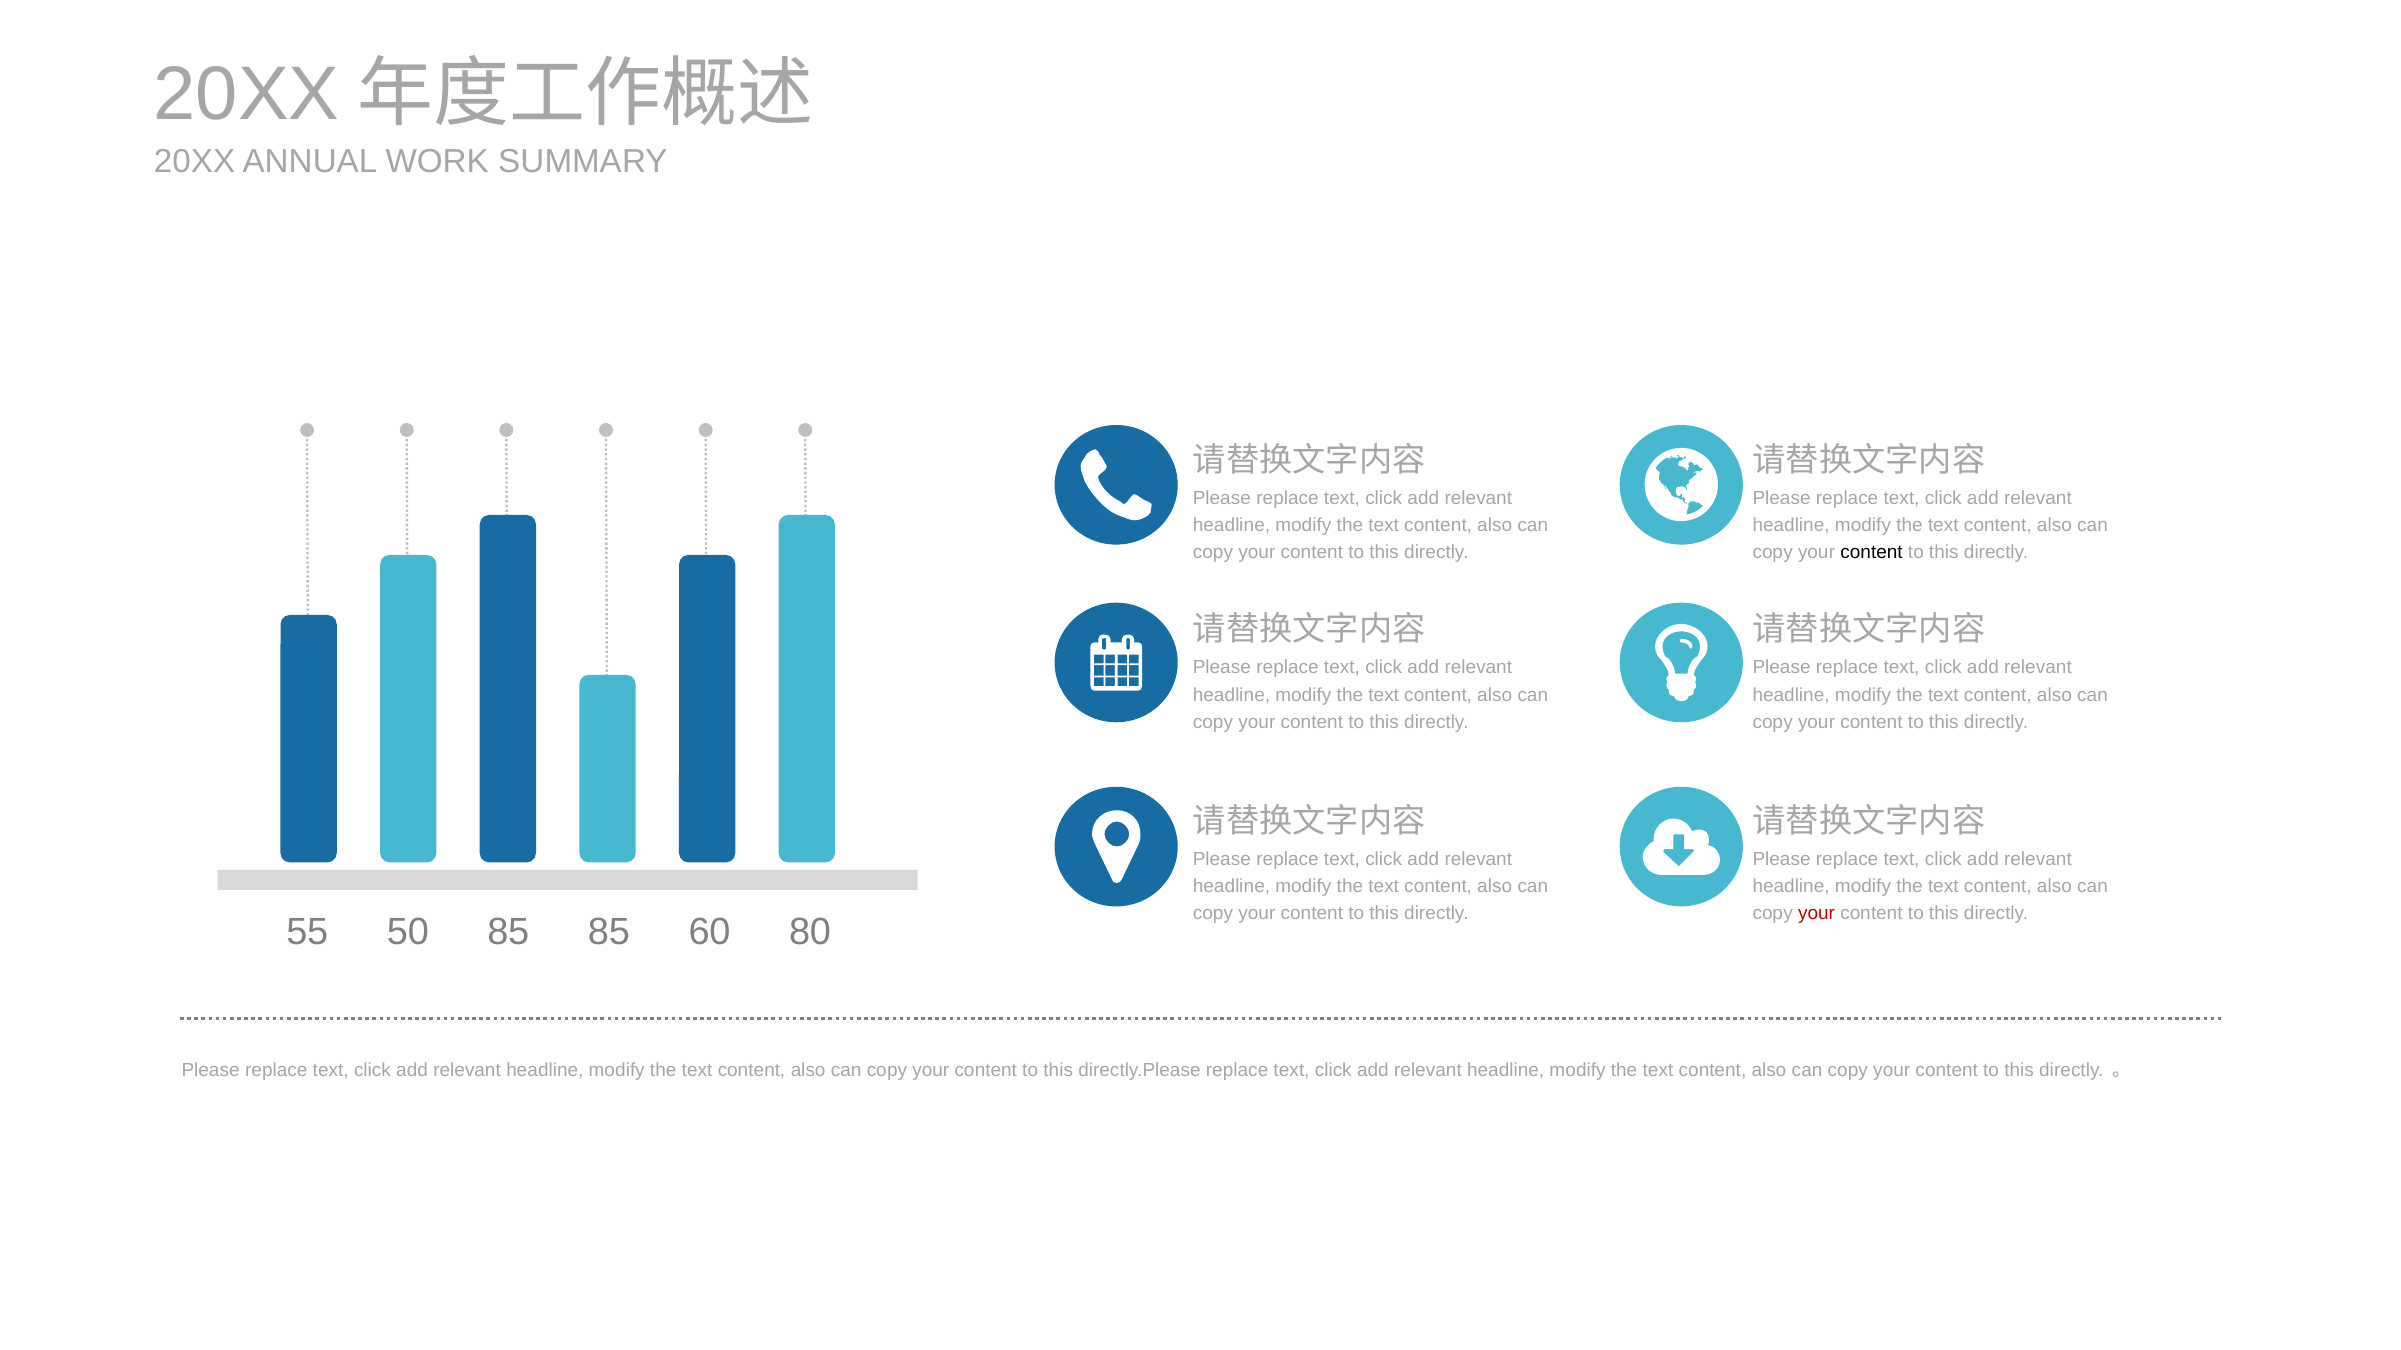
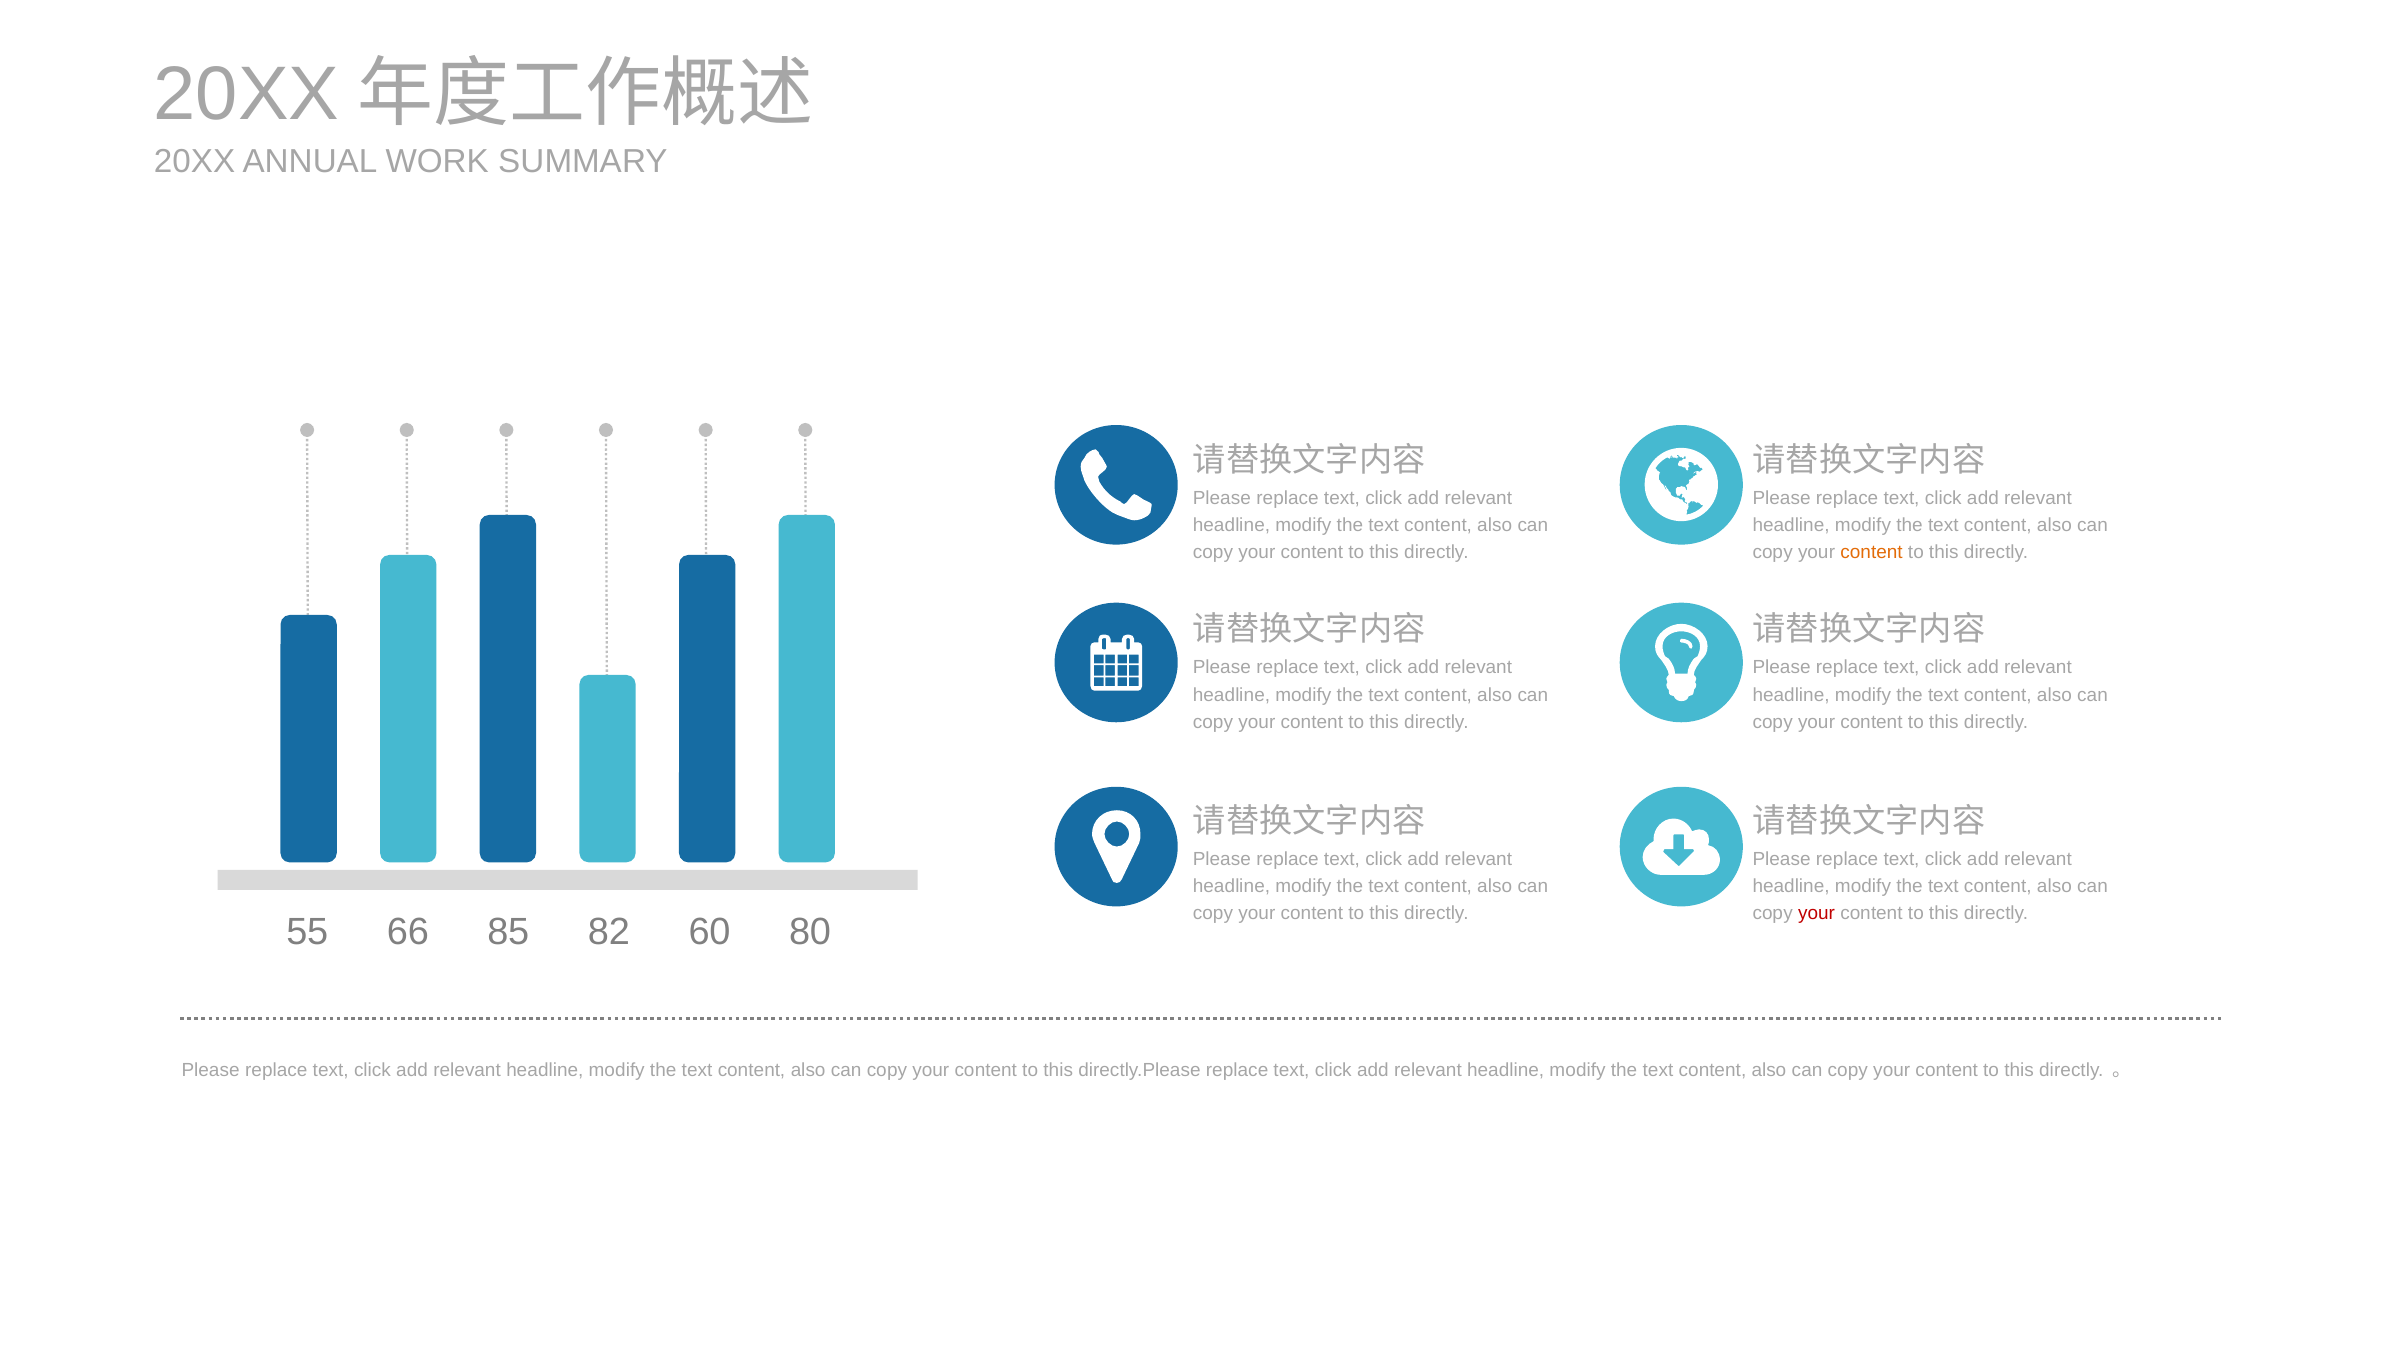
content colour: black -> orange (1872, 553)
50: 50 -> 66 (408, 933)
85 85: 85 -> 82 (609, 933)
